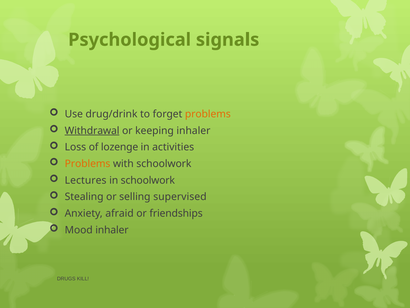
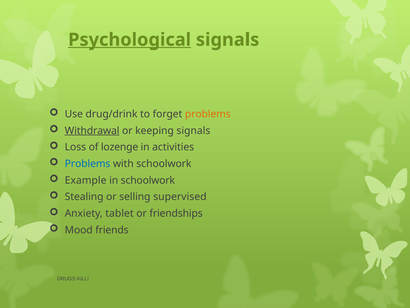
Psychological underline: none -> present (130, 40)
keeping inhaler: inhaler -> signals (193, 130)
Problems colour: orange -> blue (88, 164)
Lectures: Lectures -> Example (86, 180)
afraid: afraid -> tablet (119, 213)
Mood inhaler: inhaler -> friends (112, 230)
